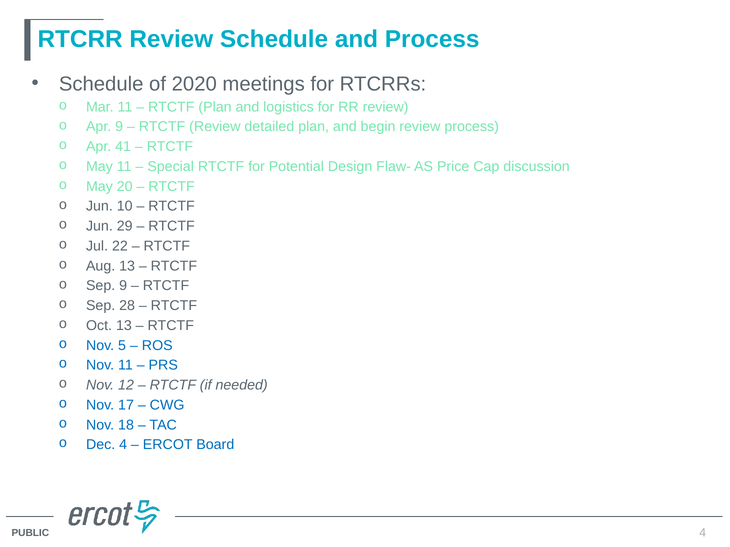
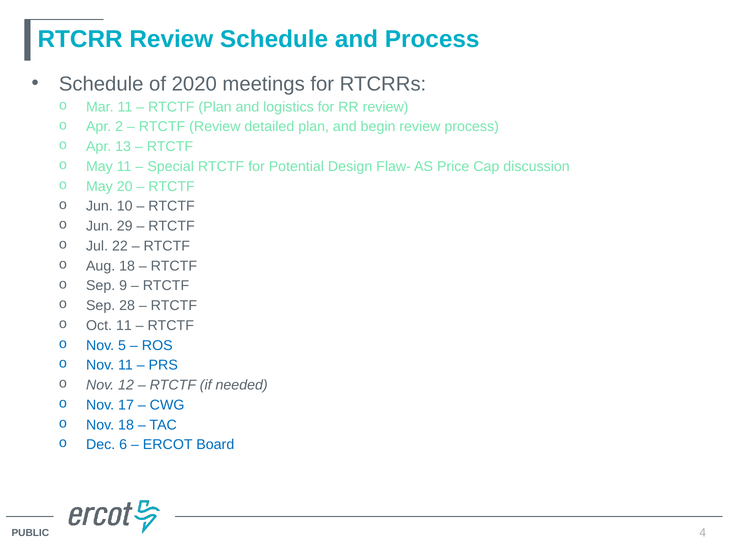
Apr 9: 9 -> 2 (119, 127)
41: 41 -> 13 (123, 147)
Aug 13: 13 -> 18 (127, 266)
Oct 13: 13 -> 11 (124, 326)
Dec 4: 4 -> 6 (123, 445)
